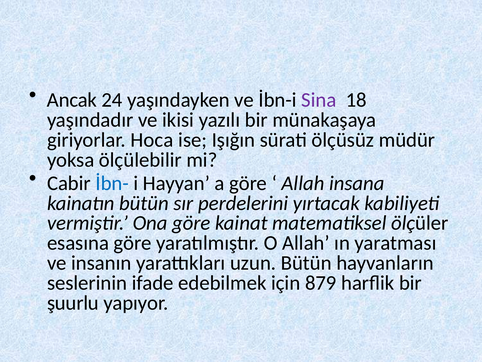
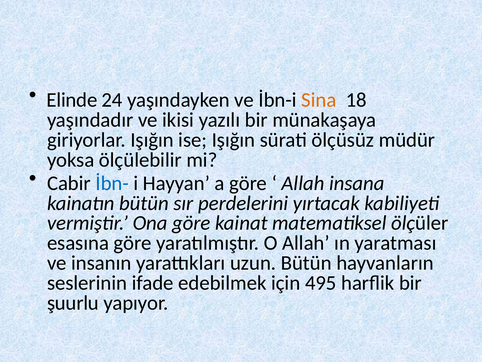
Ancak: Ancak -> Elinde (72, 100)
Sina colour: purple -> orange (319, 100)
giriyorlar Hoca: Hoca -> Işığın (152, 140)
879: 879 -> 495 (321, 283)
